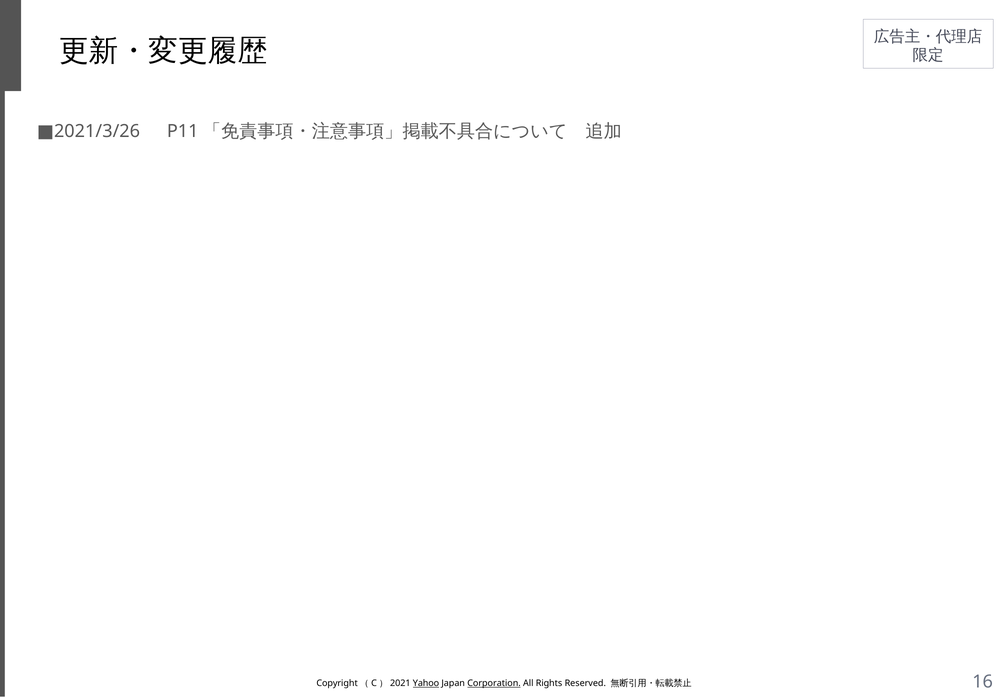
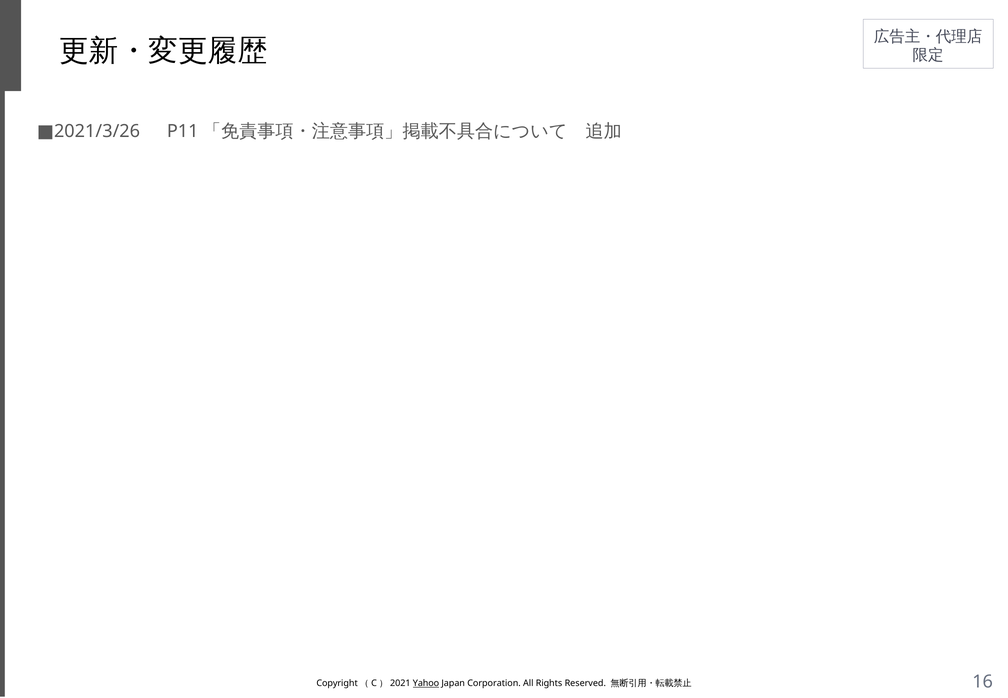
Corporation underline: present -> none (494, 683)
